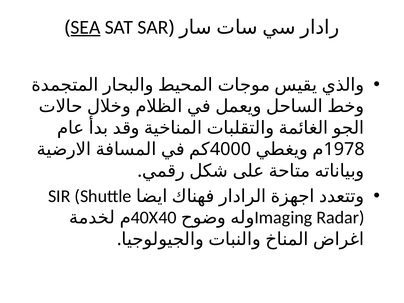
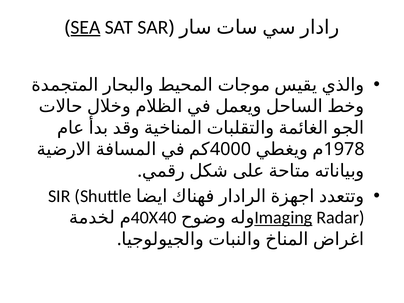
Imaging underline: none -> present (283, 218)
